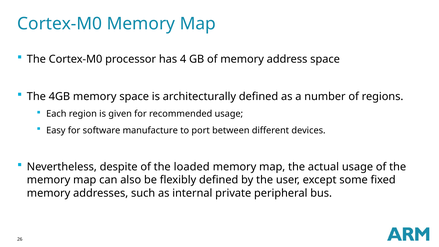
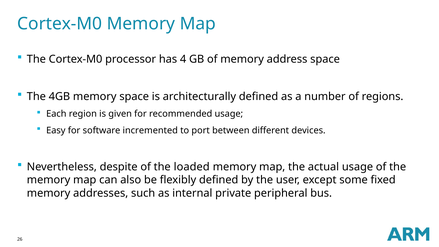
manufacture: manufacture -> incremented (150, 130)
